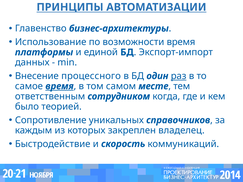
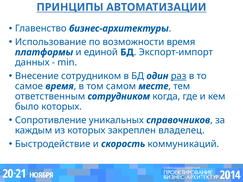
Внесение процессного: процессного -> сотрудником (91, 76)
время underline: present -> none (60, 86)
было теорией: теорией -> которых (62, 107)
